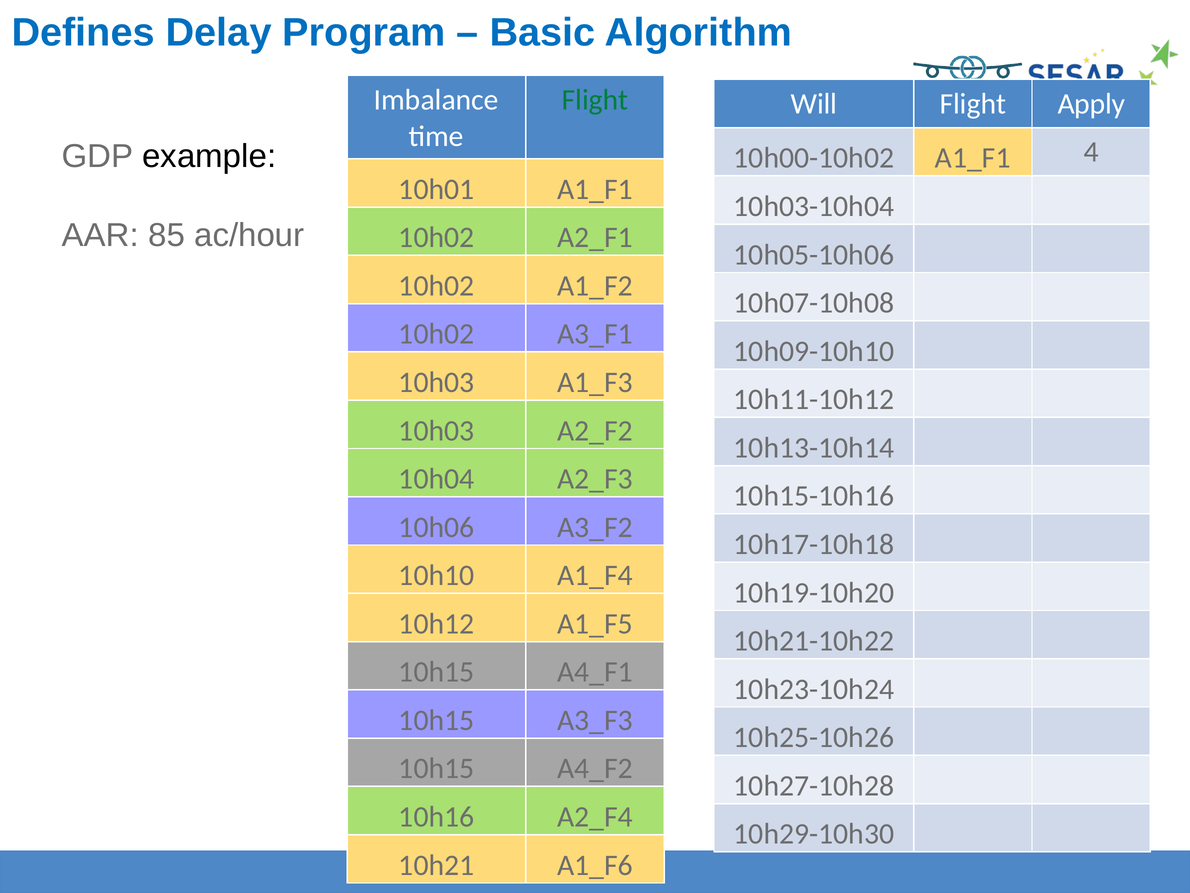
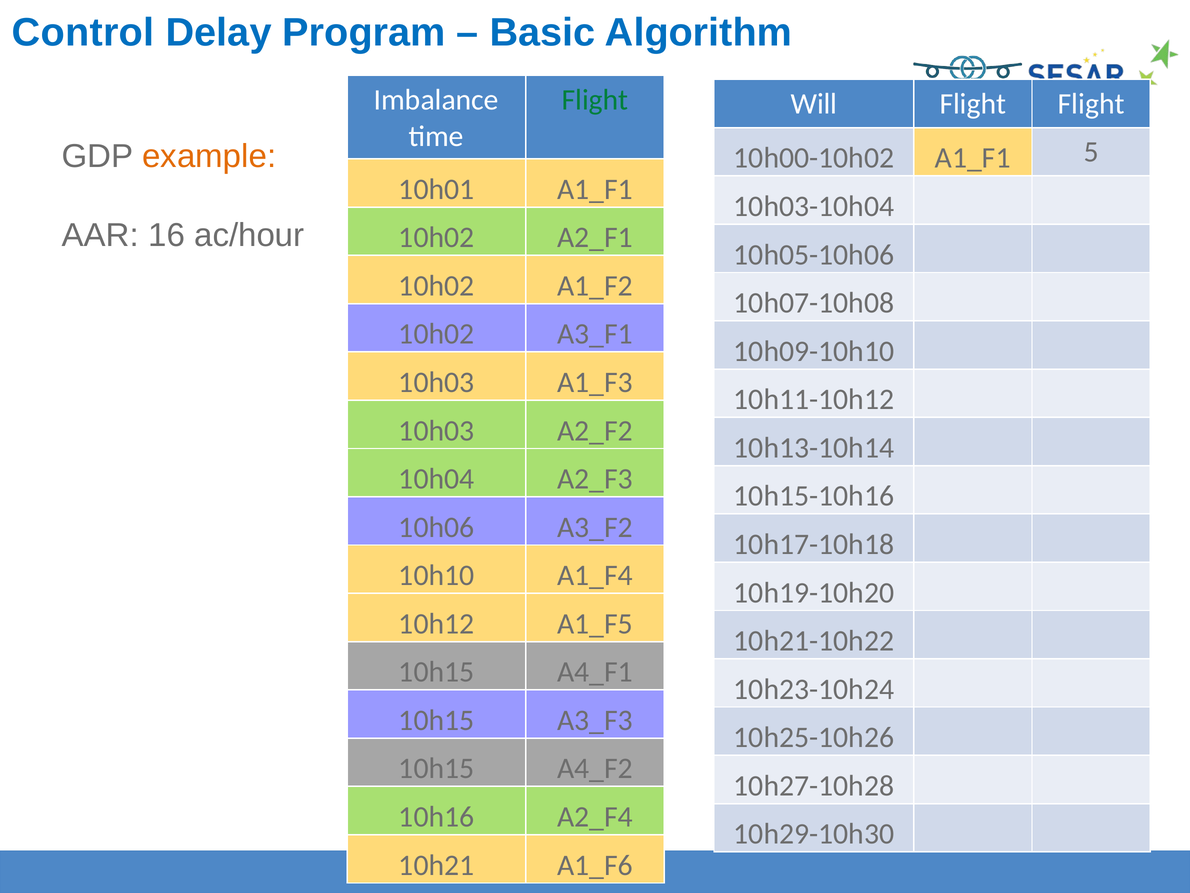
Defines: Defines -> Control (83, 32)
Flight Apply: Apply -> Flight (1091, 104)
example colour: black -> orange (209, 156)
4: 4 -> 5 (1091, 152)
85: 85 -> 16 (167, 235)
